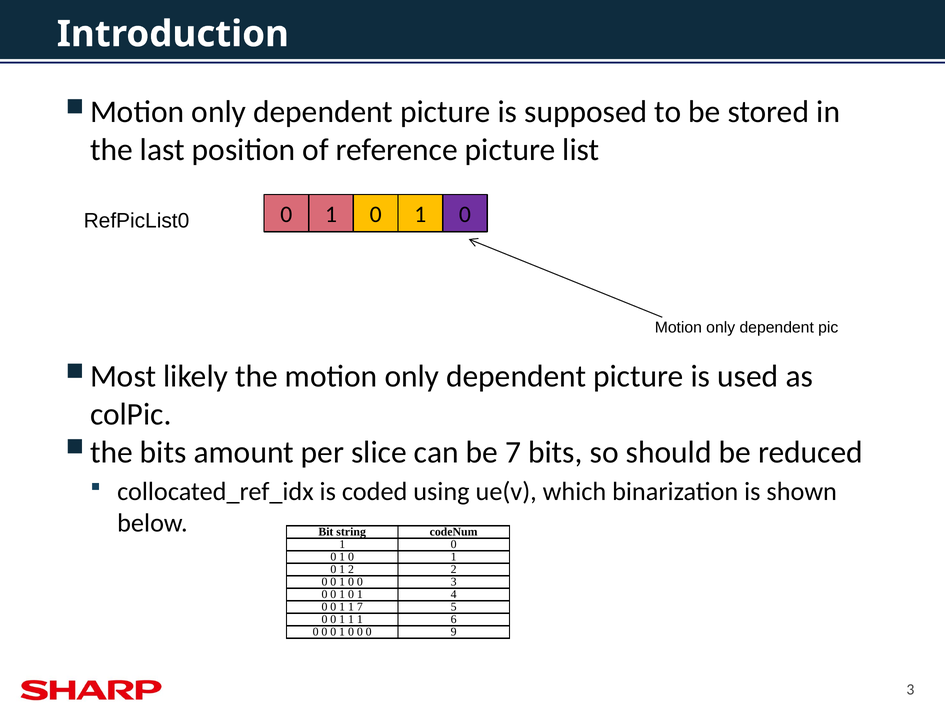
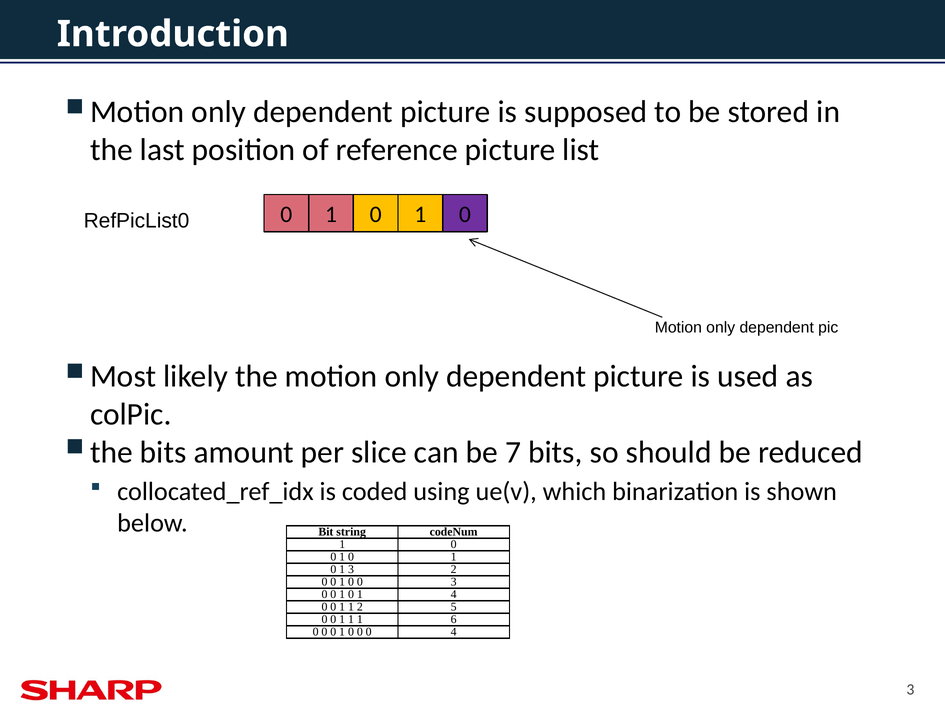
1 2: 2 -> 3 (351, 569)
1 7: 7 -> 2 (360, 607)
0 9: 9 -> 4 (454, 632)
